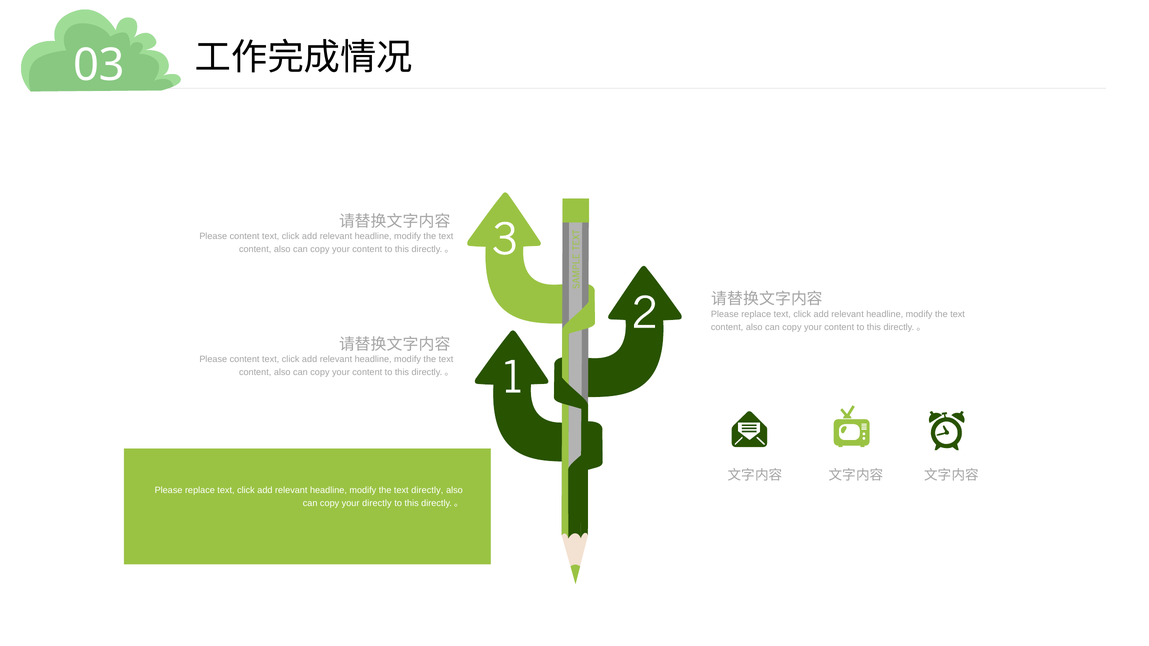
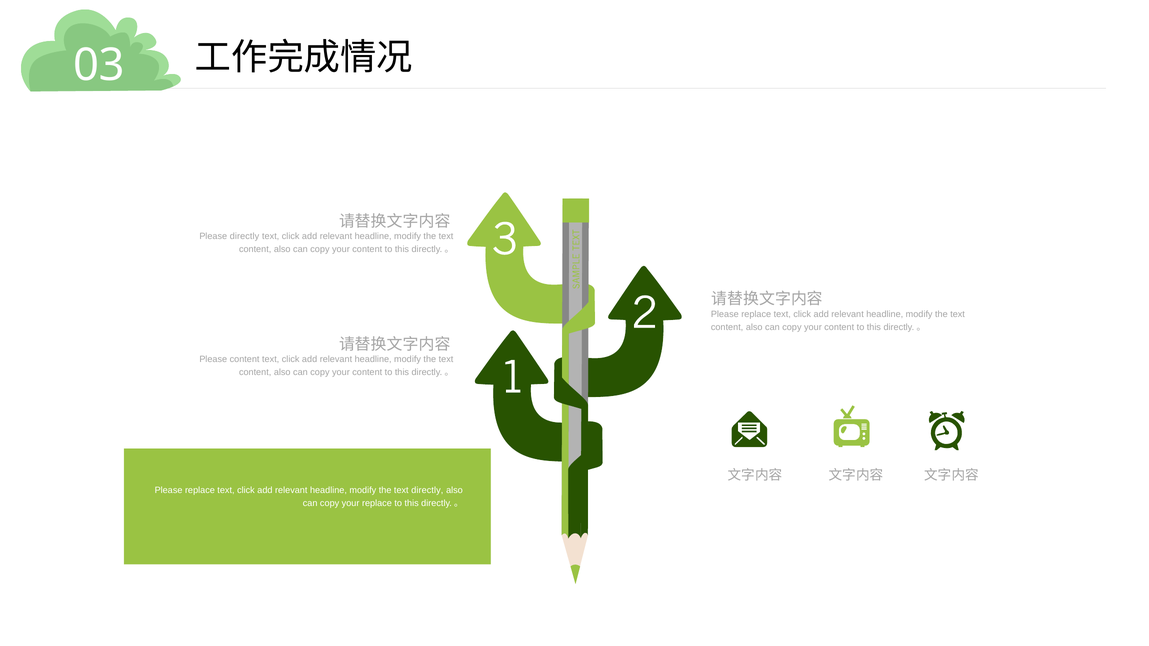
content: content -> directly (245, 237)
your directly: directly -> replace (377, 503)
